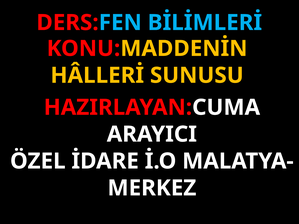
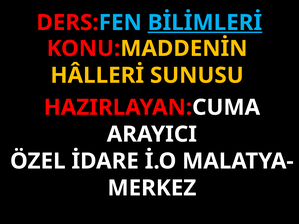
BİLİMLERİ underline: none -> present (205, 23)
